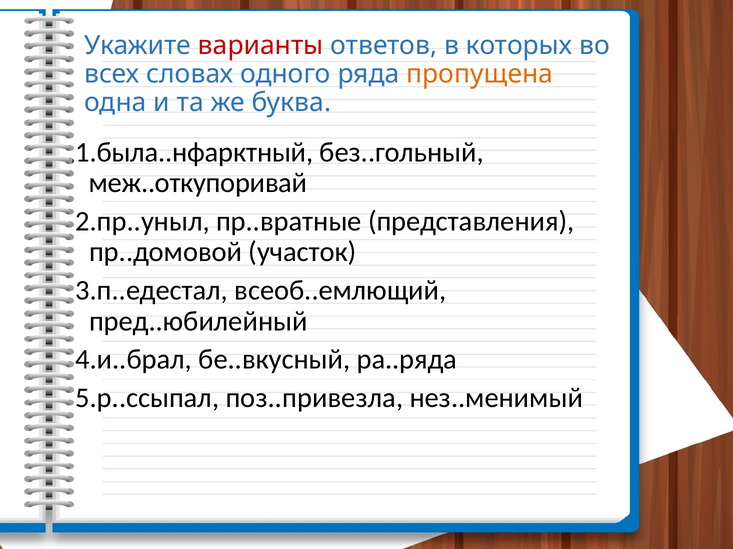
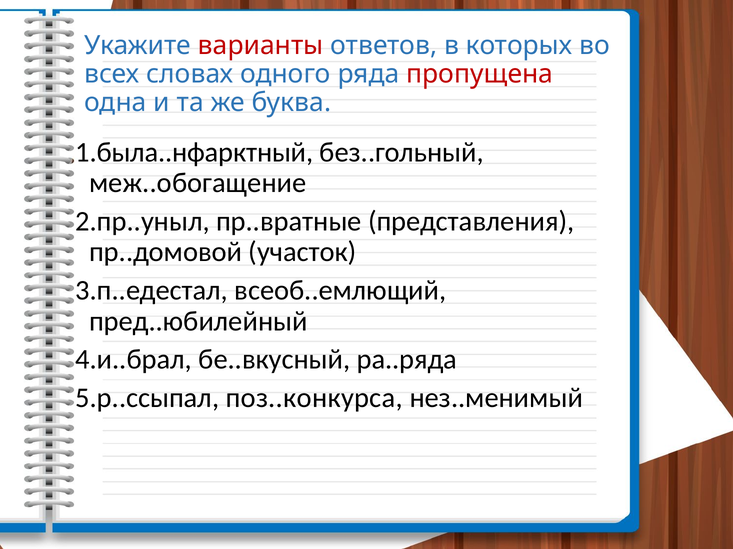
пропущена colour: orange -> red (480, 74)
меж..откупоривай: меж..откупоривай -> меж..обогащение (198, 183)
поз..привезла: поз..привезла -> поз..конкурса (314, 399)
